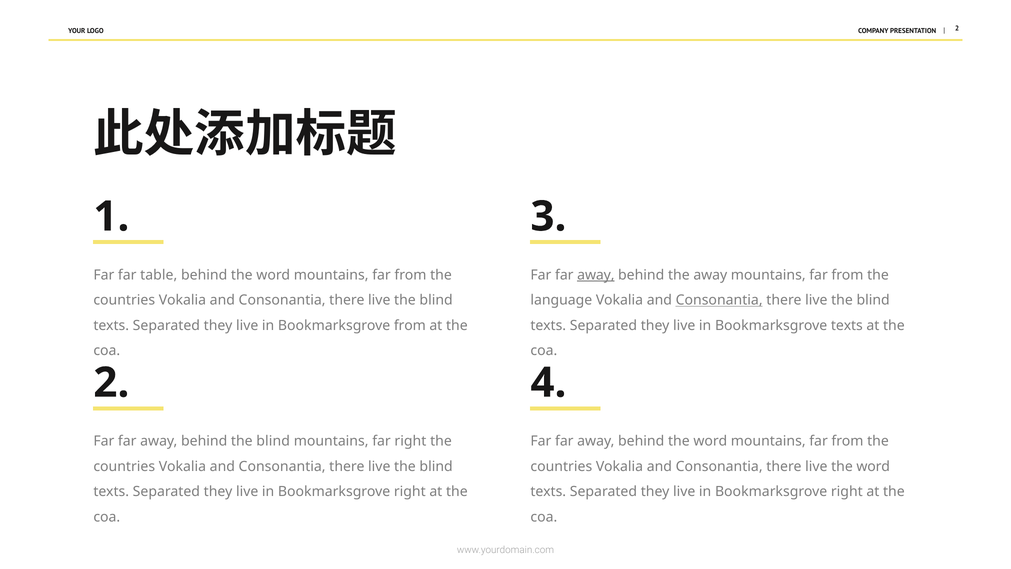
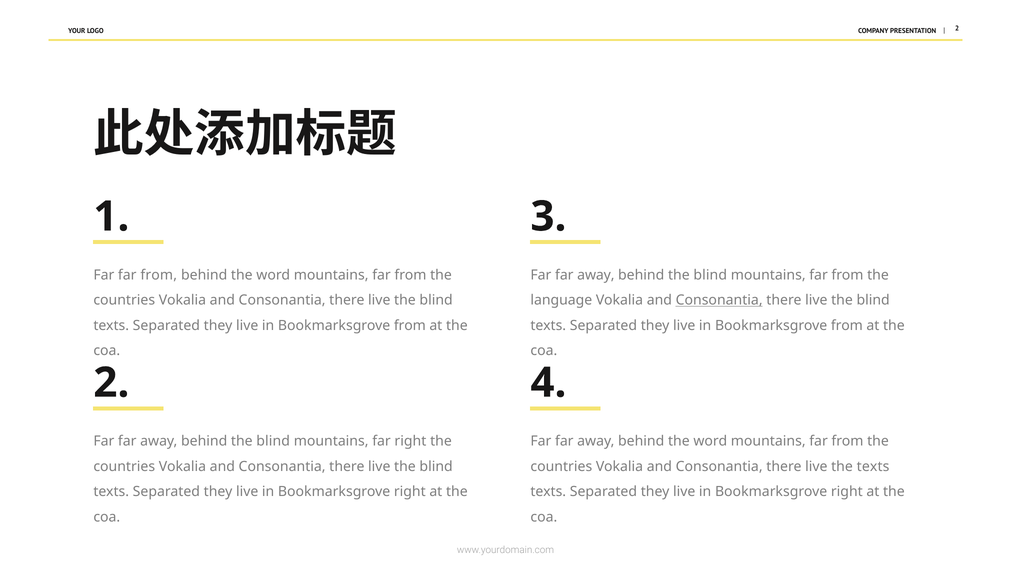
Far far table: table -> from (159, 275)
away underline: present -> none (596, 275)
away: away -> blind (710, 275)
texts: texts -> from (847, 325)
live the word: word -> texts (873, 466)
